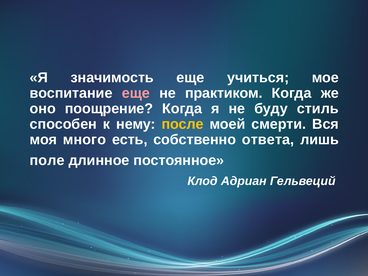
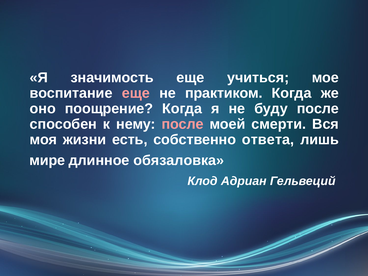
буду стиль: стиль -> после (318, 109)
после colour: yellow -> pink (183, 124)
много: много -> жизни (85, 140)
поле: поле -> мире (47, 160)
постоянное: постоянное -> обязаловка (179, 160)
